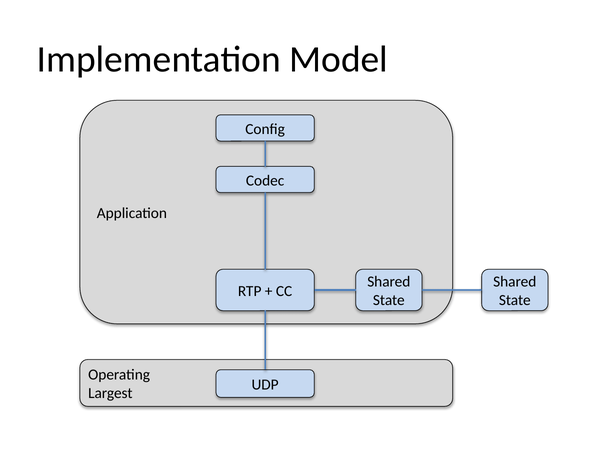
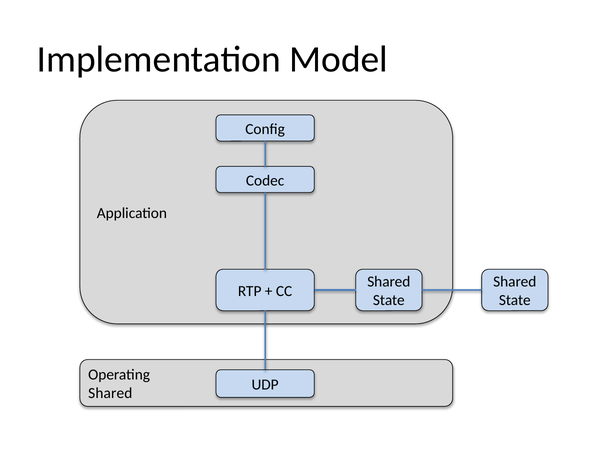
Largest: Largest -> Shared (110, 393)
